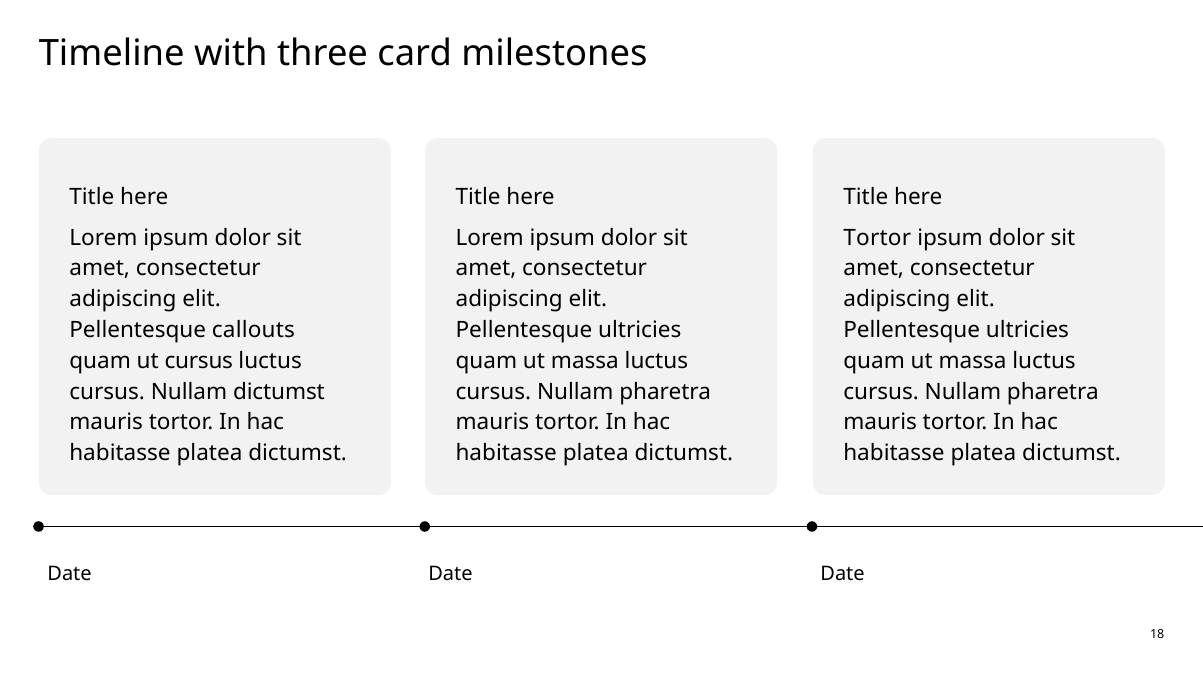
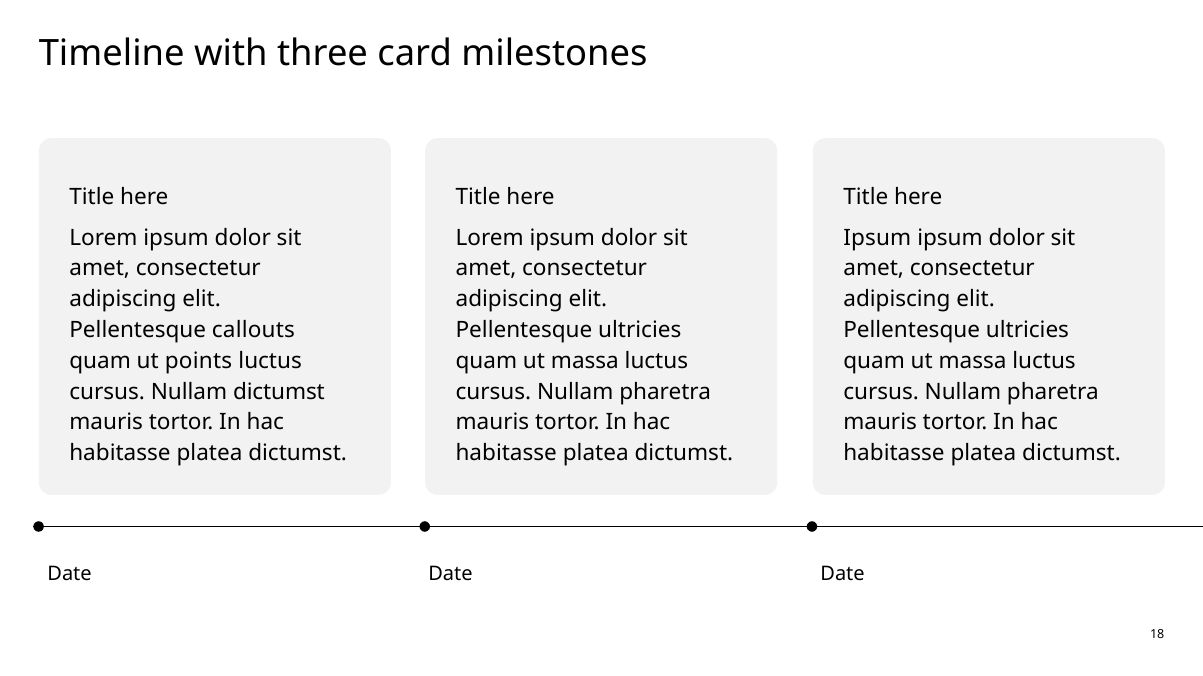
Tortor: Tortor -> Ipsum (877, 238)
ut cursus: cursus -> points (199, 361)
